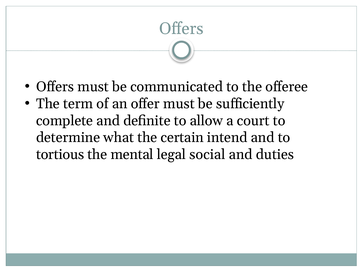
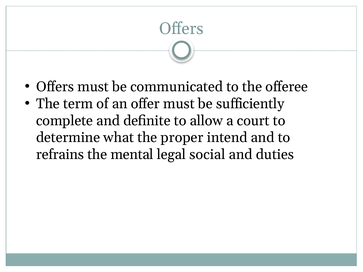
certain: certain -> proper (182, 138)
tortious: tortious -> refrains (60, 155)
